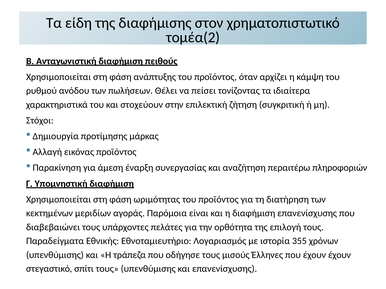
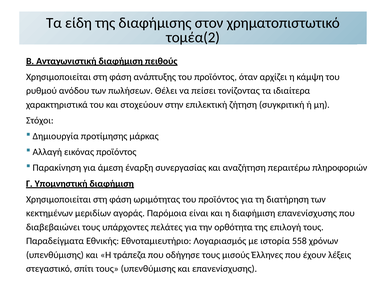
355: 355 -> 558 (299, 241)
έχουν έχουν: έχουν -> λέξεις (340, 255)
